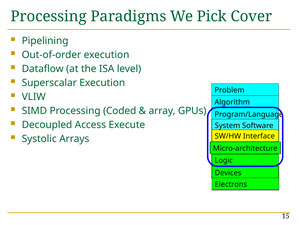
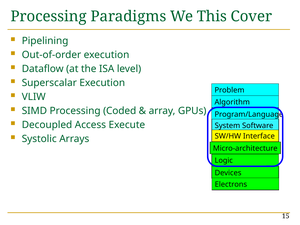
Pick: Pick -> This (212, 17)
